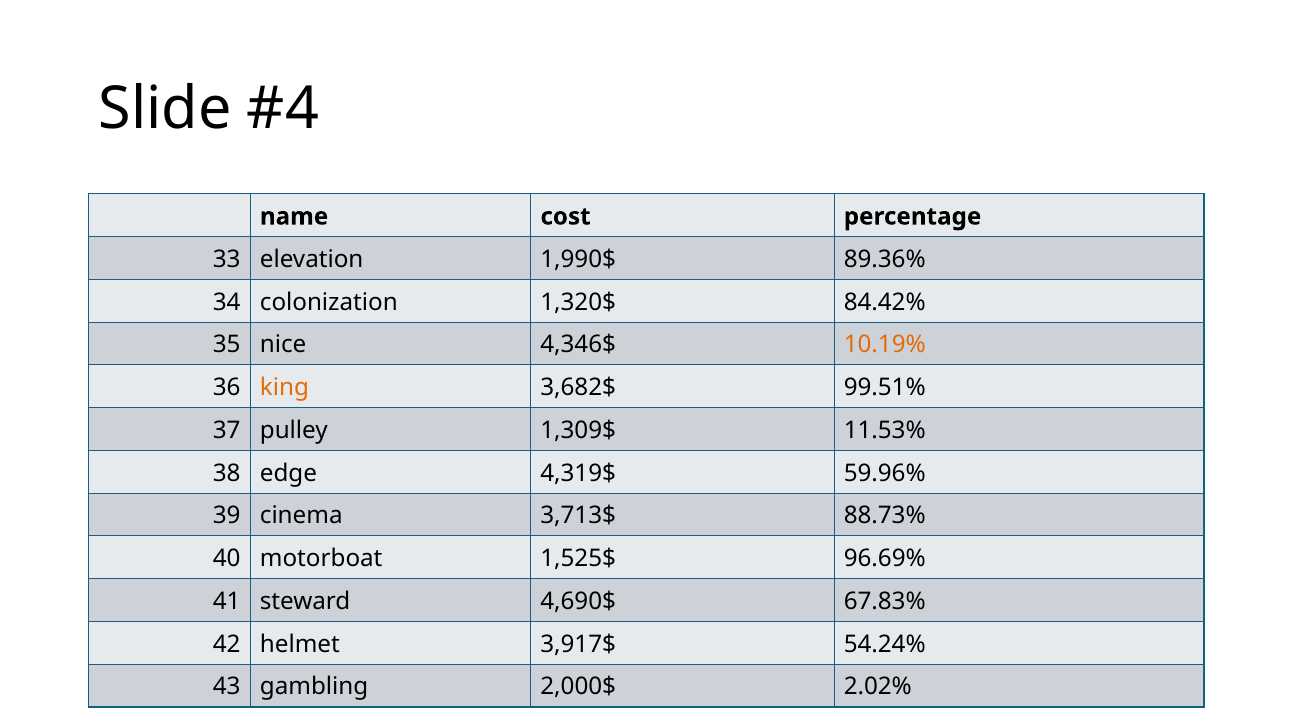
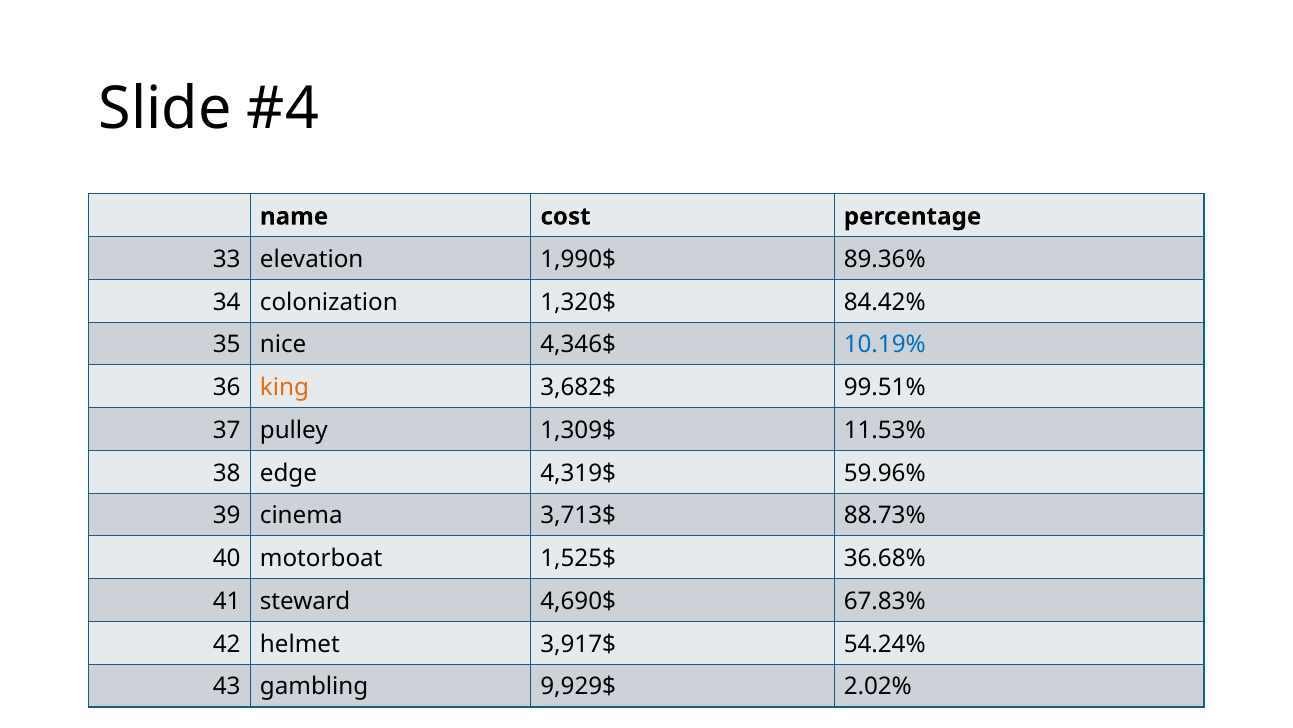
10.19% colour: orange -> blue (885, 344)
96.69%: 96.69% -> 36.68% (885, 558)
2,000$: 2,000$ -> 9,929$ (578, 686)
